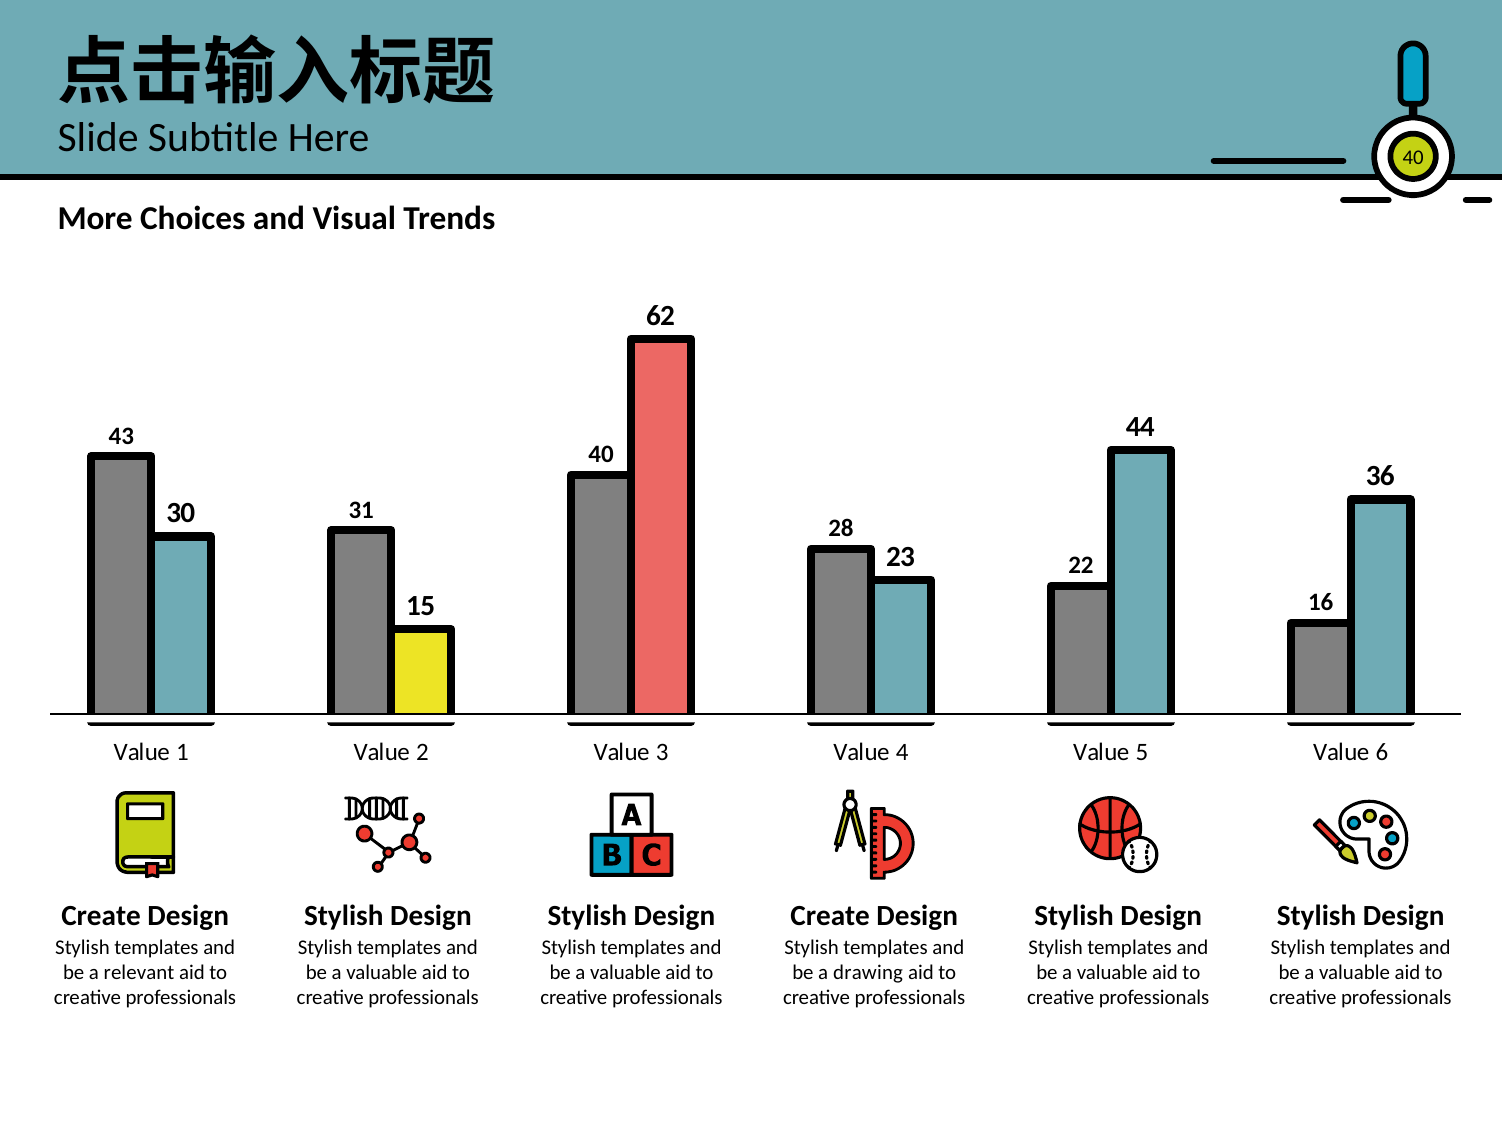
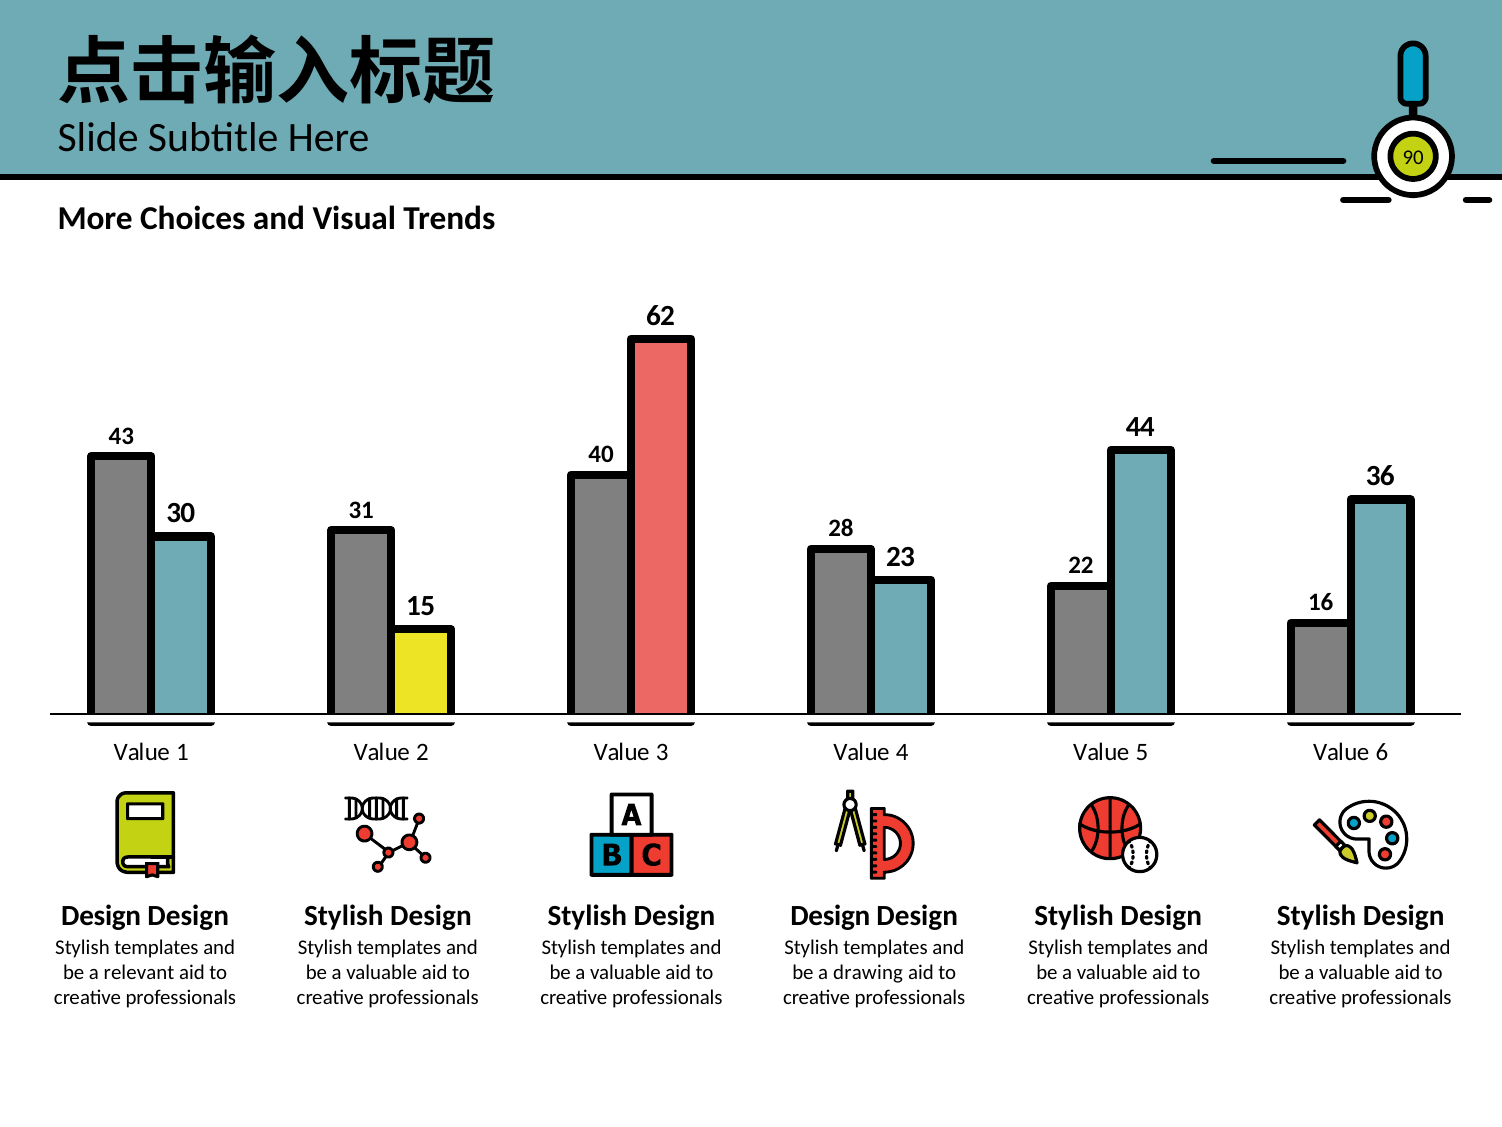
Here 40: 40 -> 90 (1413, 158)
Create: Create -> Design (101, 916)
Create: Create -> Design (830, 916)
